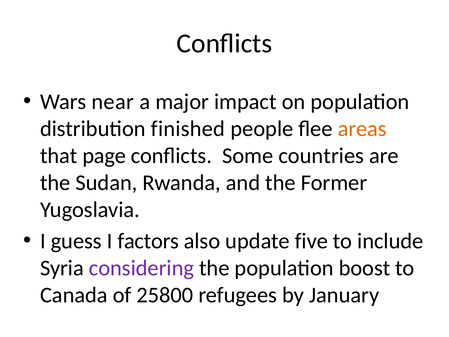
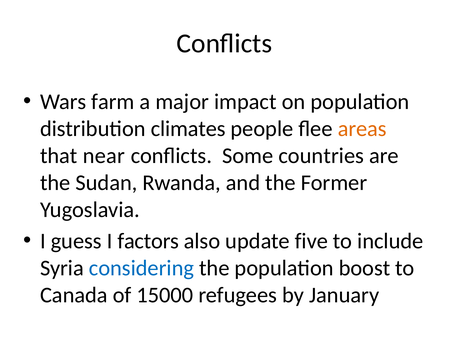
near: near -> farm (113, 102)
finished: finished -> climates (188, 129)
page: page -> near (104, 156)
considering colour: purple -> blue (141, 268)
25800: 25800 -> 15000 (165, 295)
